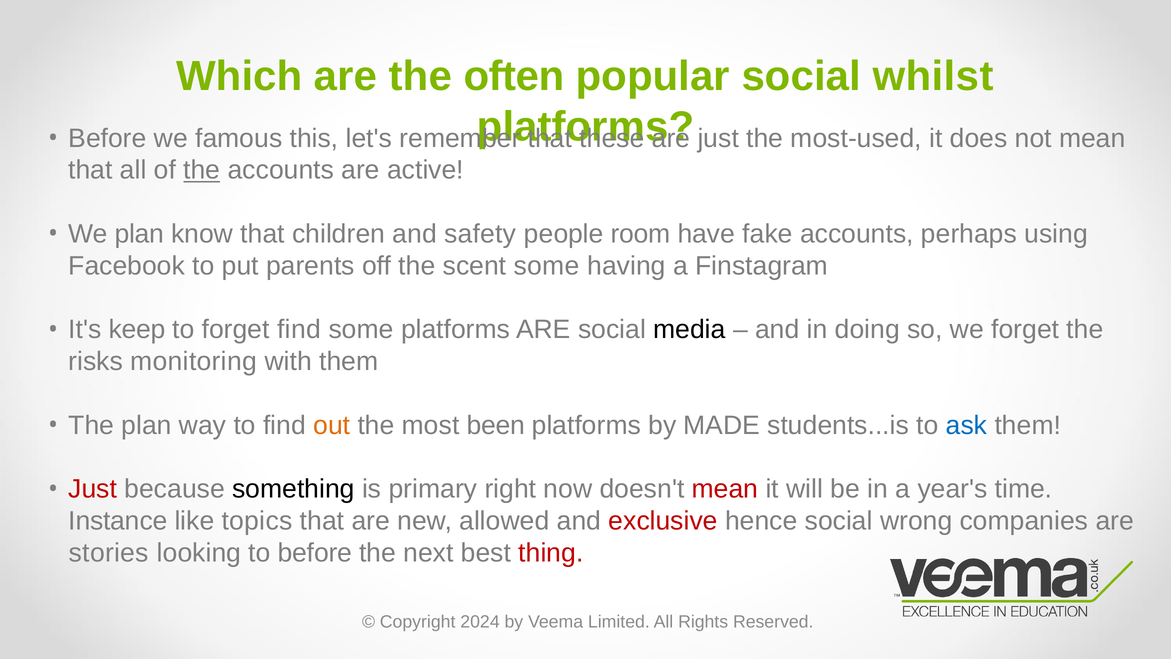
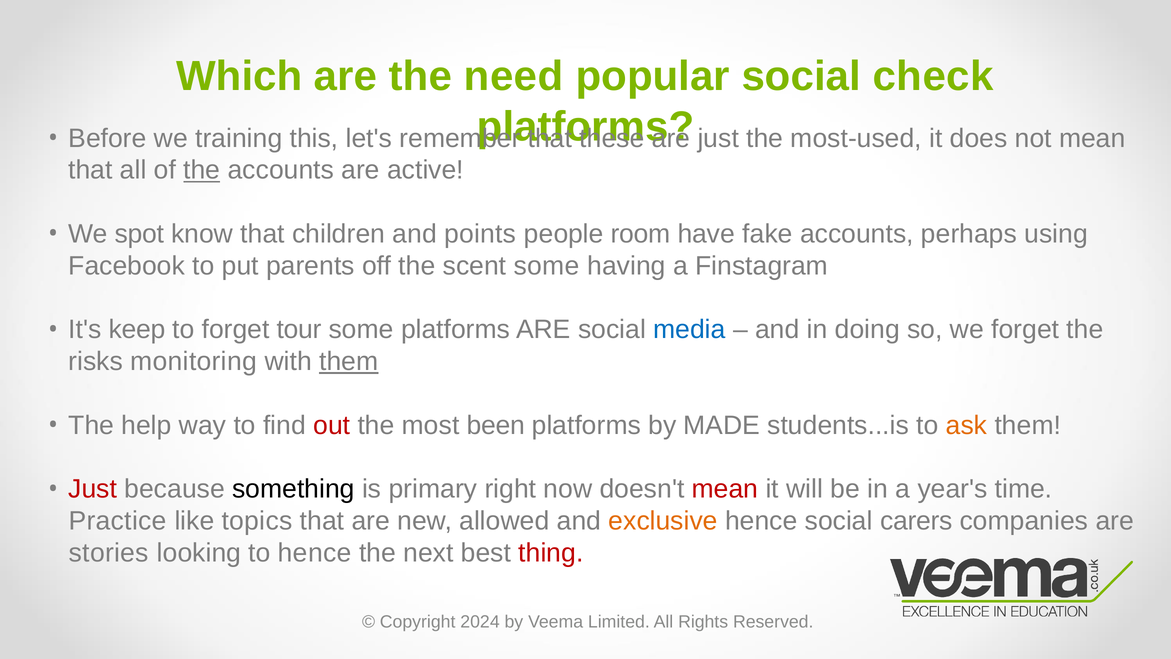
often: often -> need (514, 76)
whilst: whilst -> check (933, 76)
famous: famous -> training (239, 138)
We plan: plan -> spot (140, 234)
safety: safety -> points (480, 234)
forget find: find -> tour (299, 329)
media colour: black -> blue (689, 329)
them underline: none -> present (349, 361)
The plan: plan -> help (147, 425)
out colour: orange -> red (332, 425)
ask colour: blue -> orange (967, 425)
Instance: Instance -> Practice (118, 521)
exclusive colour: red -> orange (663, 521)
wrong: wrong -> carers (916, 521)
to before: before -> hence (315, 553)
